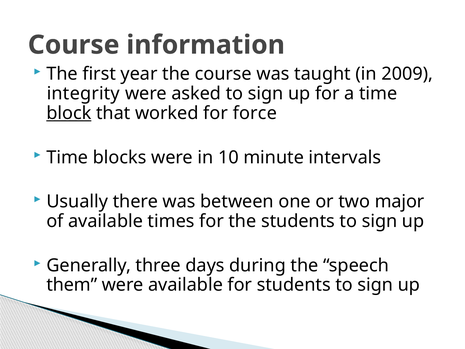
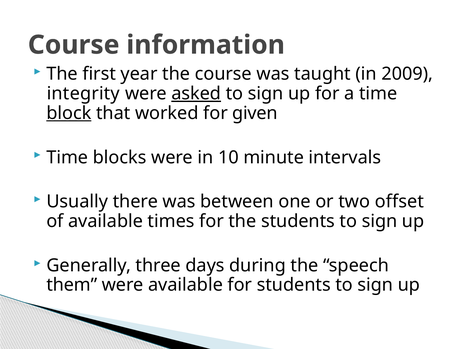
asked underline: none -> present (196, 93)
force: force -> given (255, 113)
major: major -> offset (399, 201)
